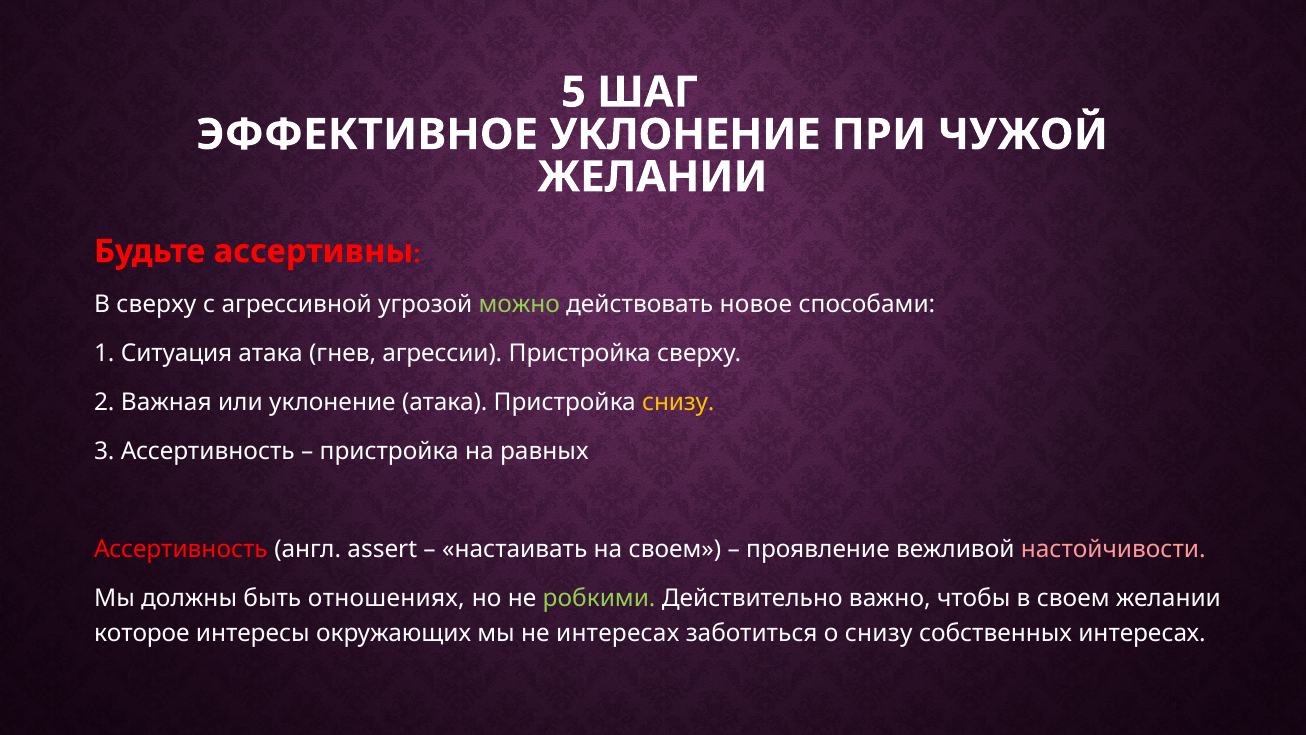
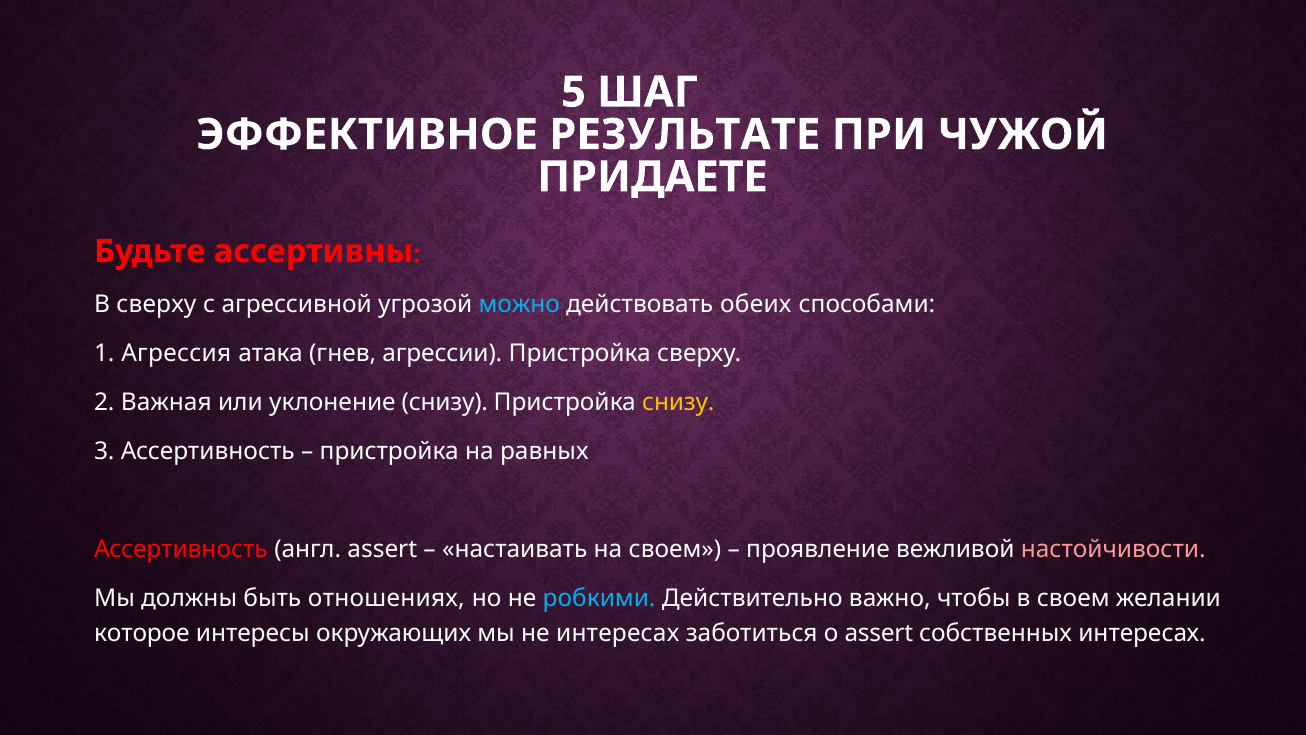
ЭФФЕКТИВНОЕ УКЛОНЕНИЕ: УКЛОНЕНИЕ -> РЕЗУЛЬТАТЕ (685, 135)
ЖЕЛАНИИ: ЖЕЛАНИИ -> ПРИДАЕТЕ (652, 177)
можно colour: light green -> light blue (519, 304)
новое: новое -> обеих (756, 304)
Ситуация: Ситуация -> Агрессия (176, 353)
уклонение атака: атака -> снизу (445, 402)
робкими colour: light green -> light blue (599, 598)
о снизу: снизу -> аssert (879, 633)
